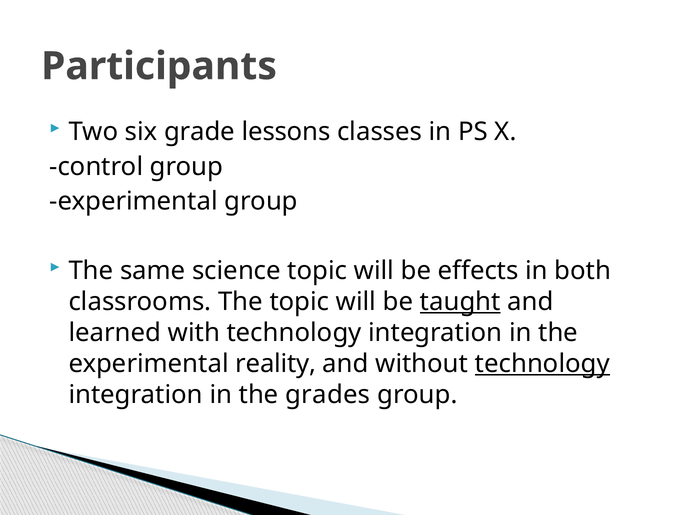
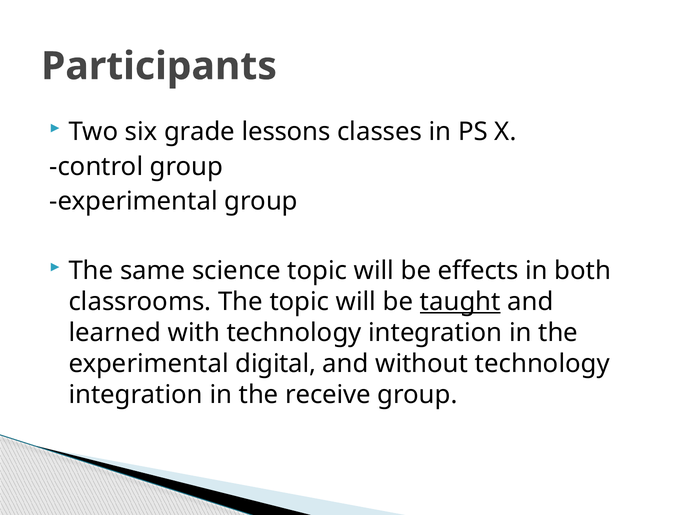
reality: reality -> digital (276, 364)
technology underline: present -> none (542, 364)
grades: grades -> receive (328, 395)
